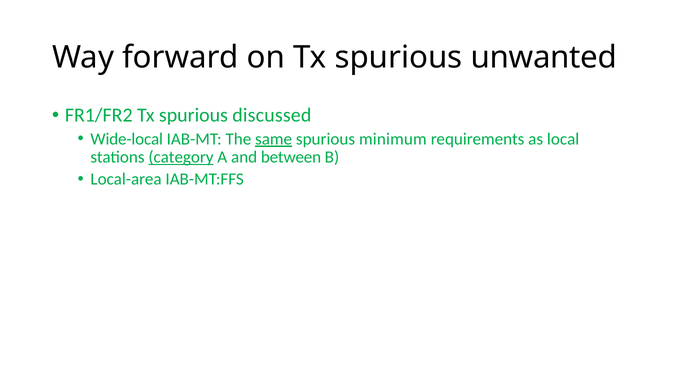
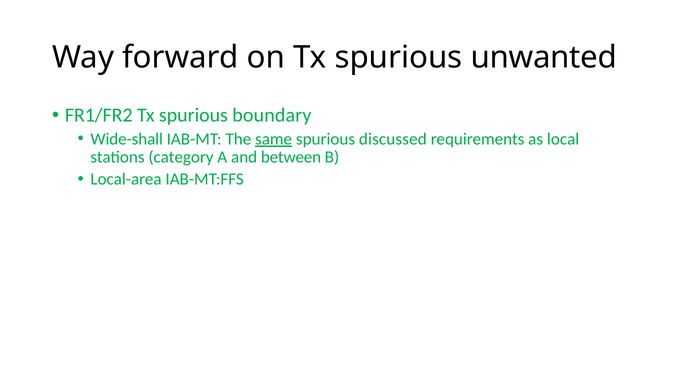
discussed: discussed -> boundary (272, 115)
Wide-local: Wide-local -> Wide-shall (127, 139)
minimum: minimum -> discussed (393, 139)
category underline: present -> none (181, 157)
